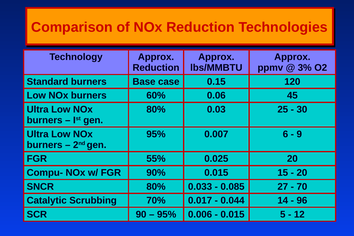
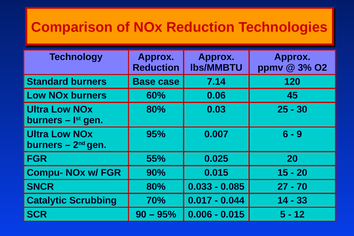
0.15: 0.15 -> 7.14 (216, 82)
96: 96 -> 33 (302, 200)
